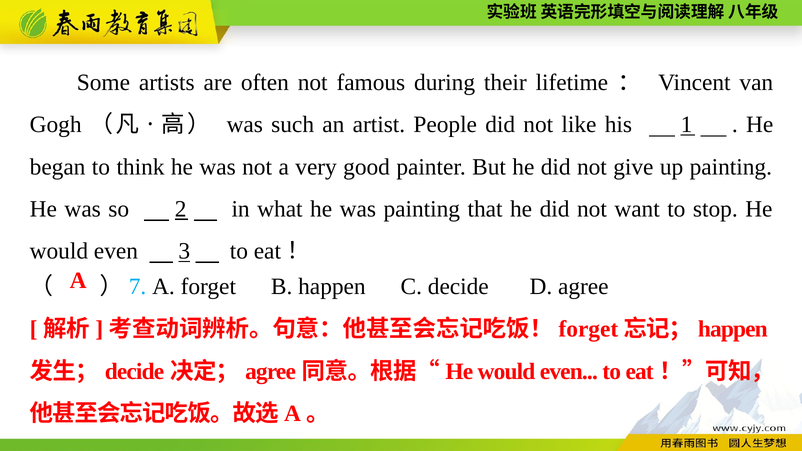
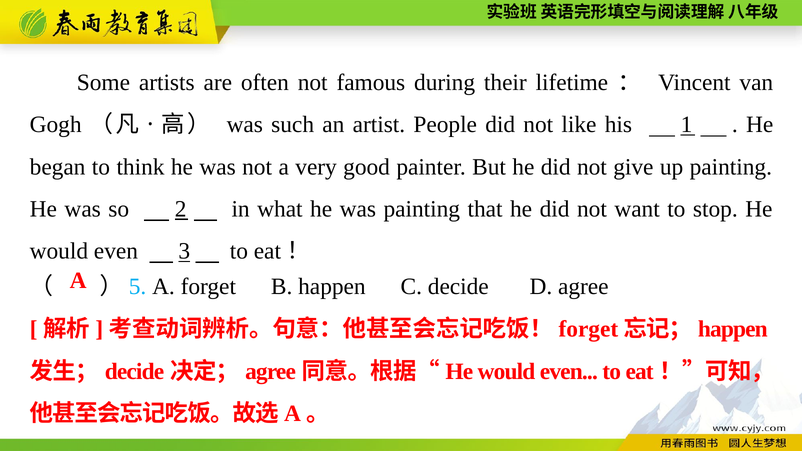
7: 7 -> 5 (138, 287)
